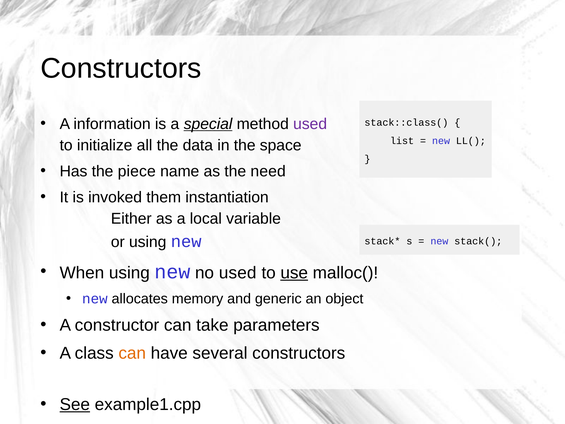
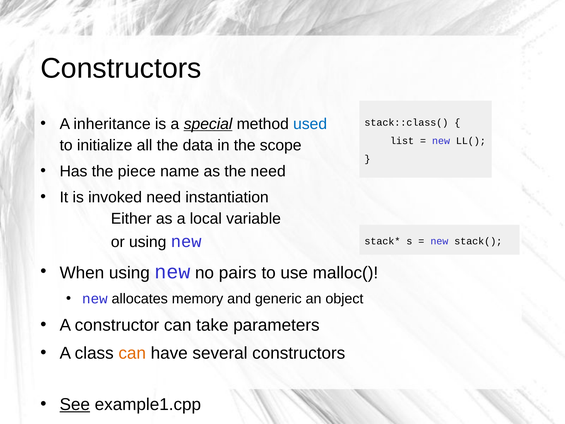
information: information -> inheritance (112, 124)
used colour: purple -> blue (310, 124)
space: space -> scope (281, 145)
invoked them: them -> need (164, 197)
no used: used -> pairs (238, 273)
use underline: present -> none (294, 273)
